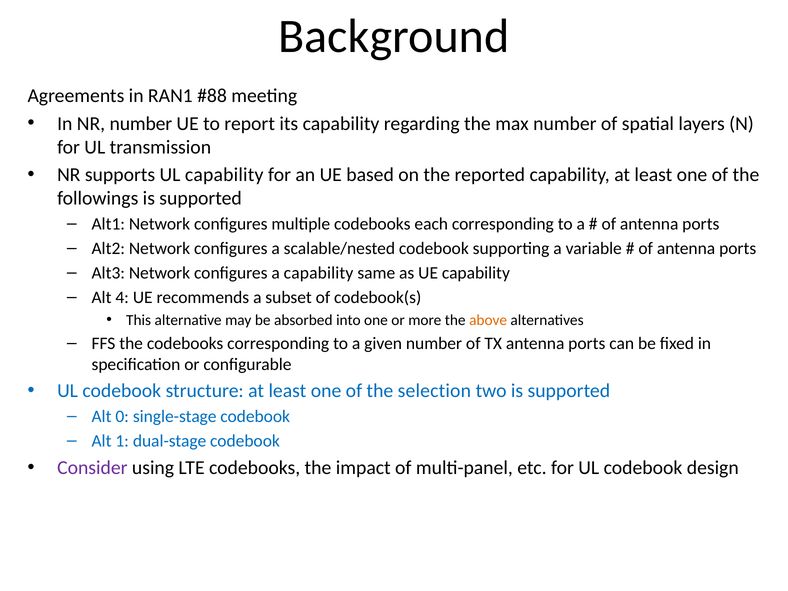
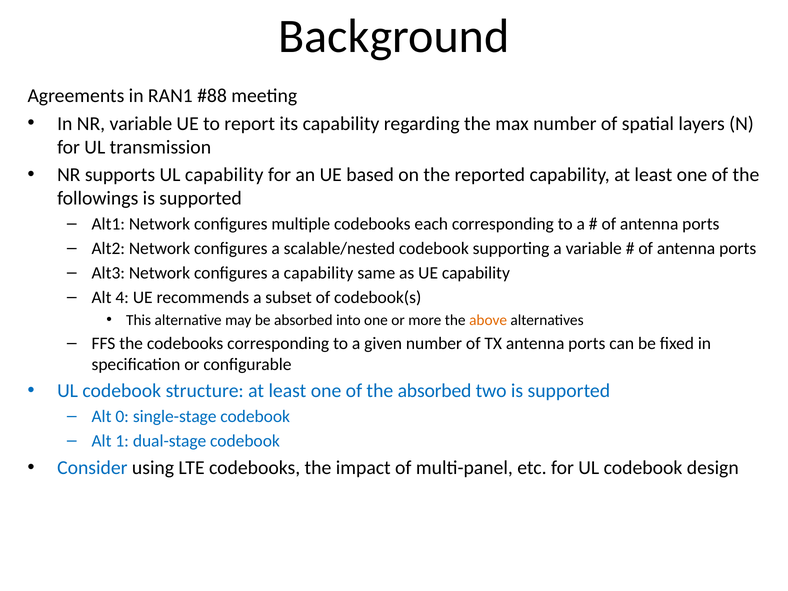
NR number: number -> variable (141, 124)
the selection: selection -> absorbed (435, 391)
Consider colour: purple -> blue (92, 468)
